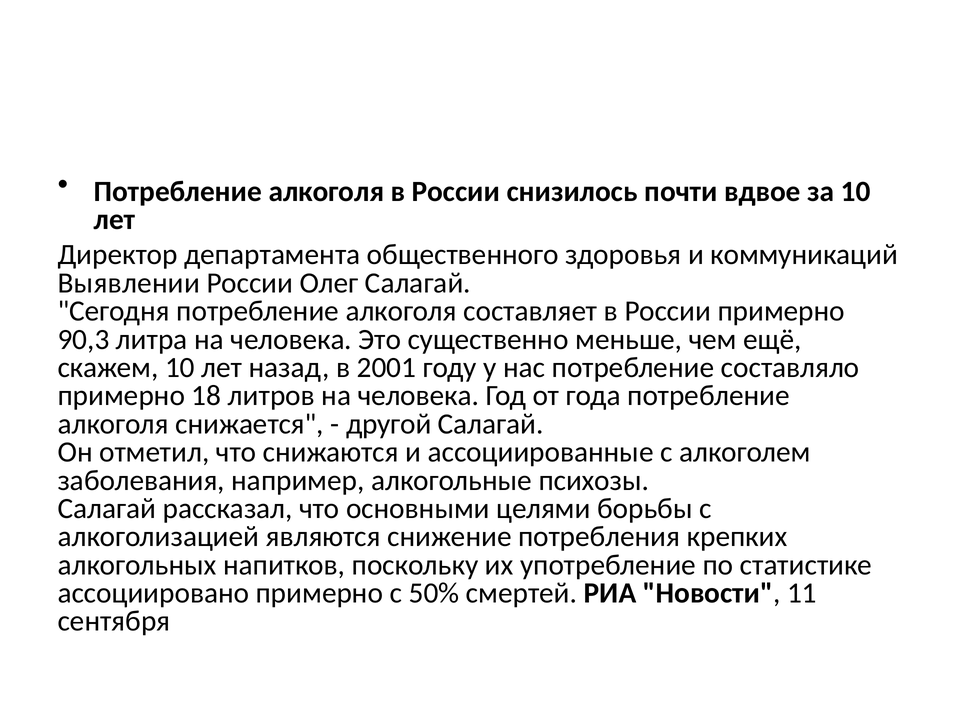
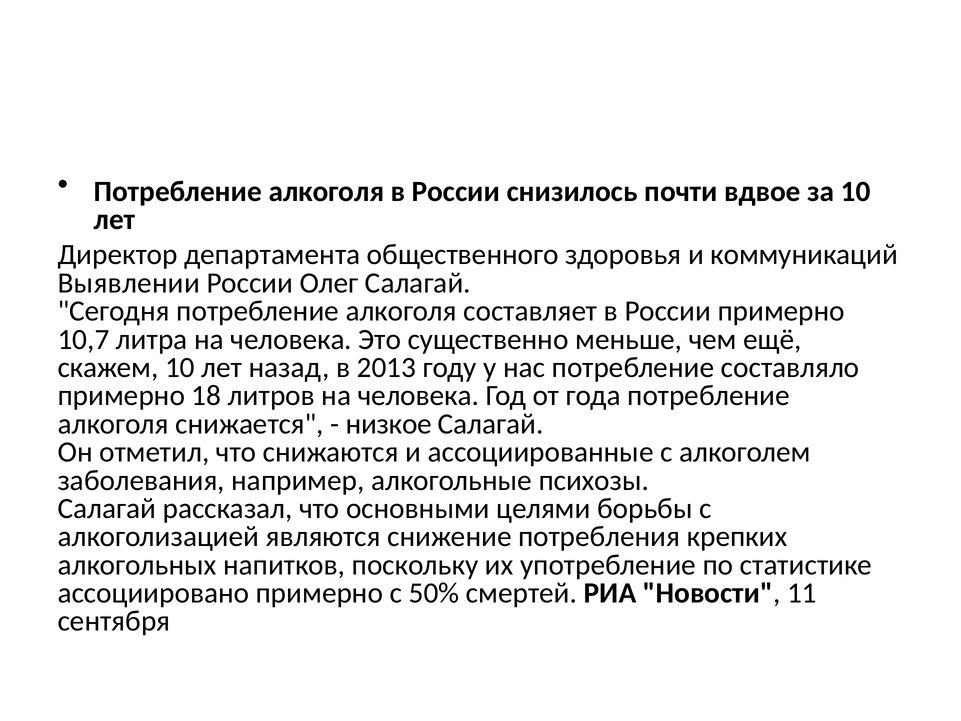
90,3: 90,3 -> 10,7 (84, 339)
2001: 2001 -> 2013 (386, 367)
другой: другой -> низкое (389, 424)
